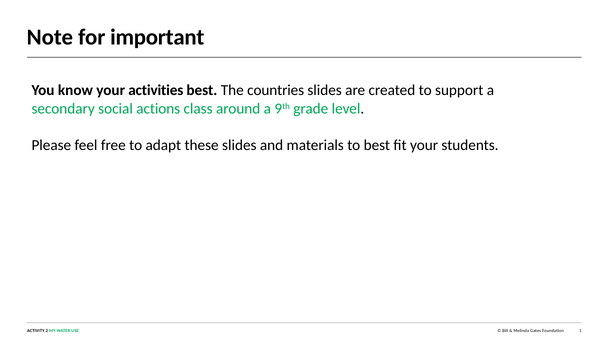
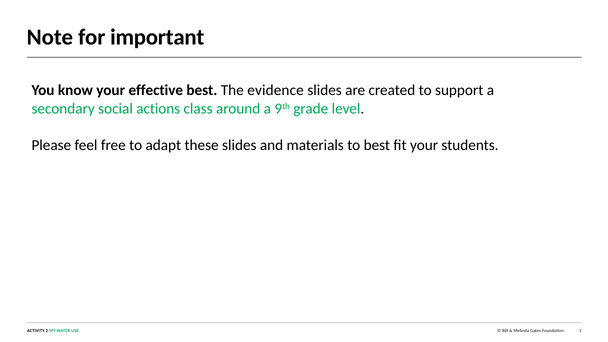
activities: activities -> effective (156, 90)
countries: countries -> evidence (276, 90)
